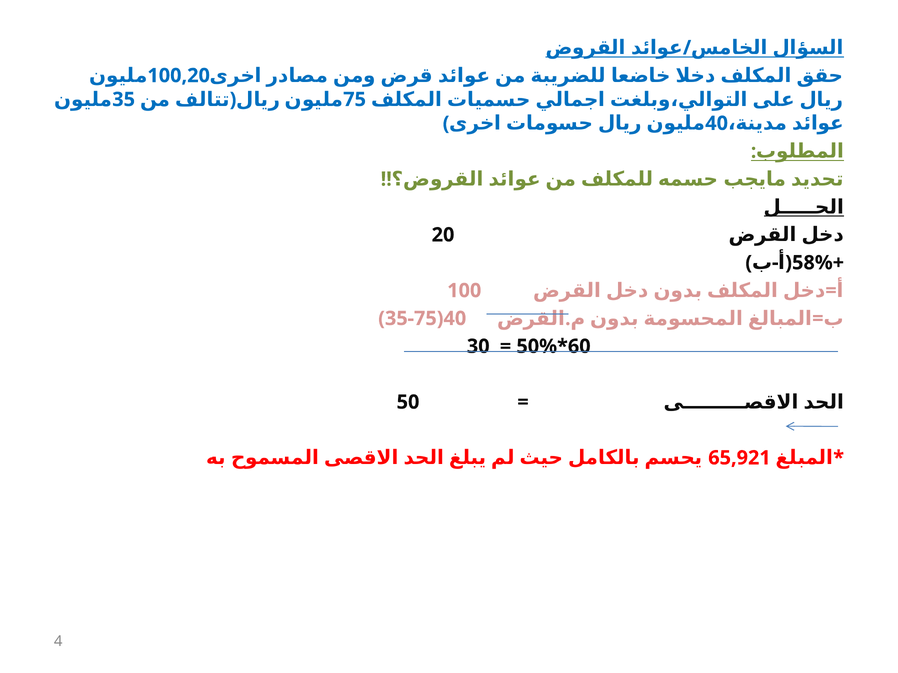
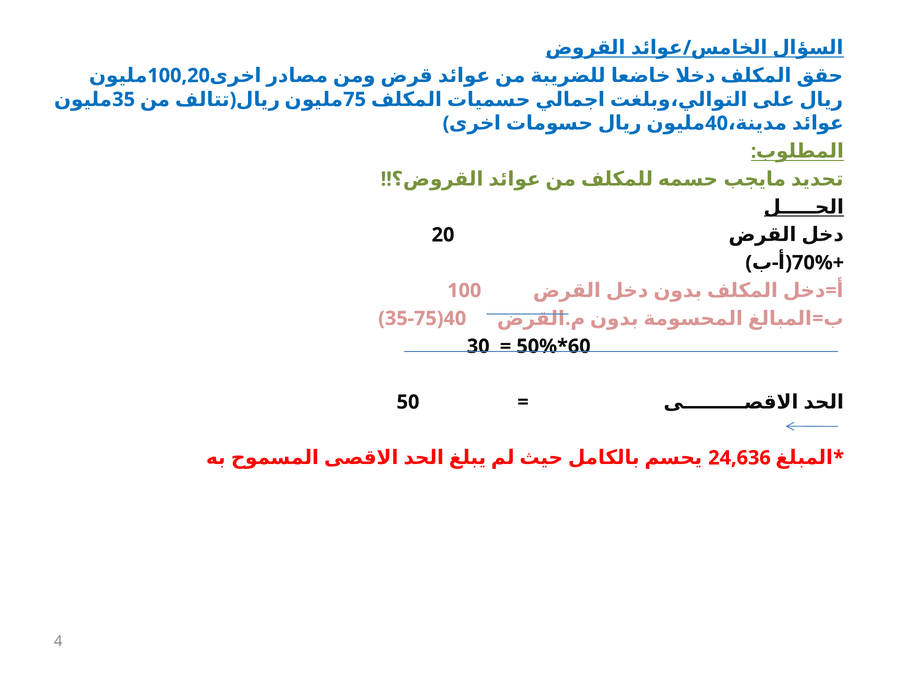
58%: 58% -> 70% (812, 263)
65,921: 65,921 -> 24,636 (739, 458)
